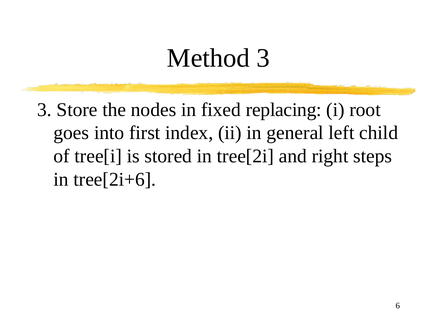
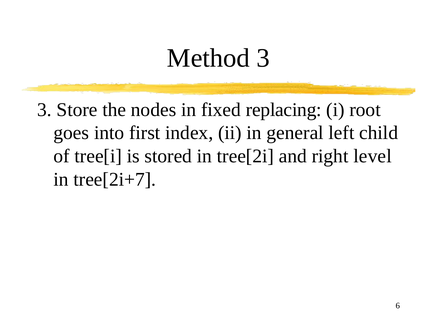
steps: steps -> level (373, 157)
tree[2i+6: tree[2i+6 -> tree[2i+7 (115, 180)
